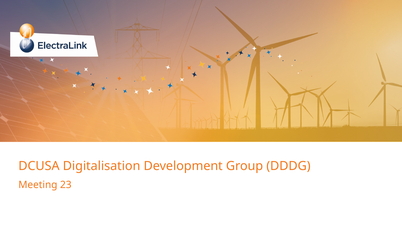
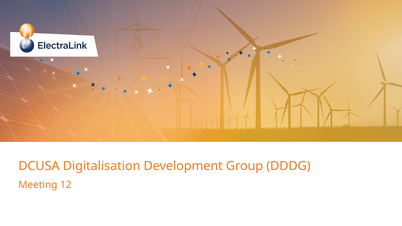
23: 23 -> 12 (66, 185)
